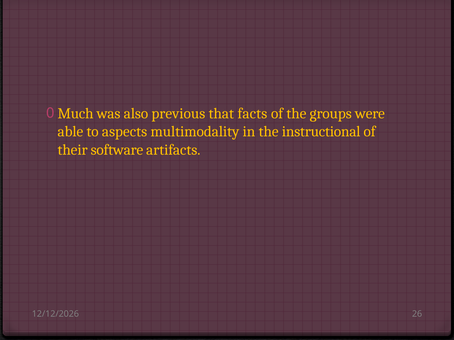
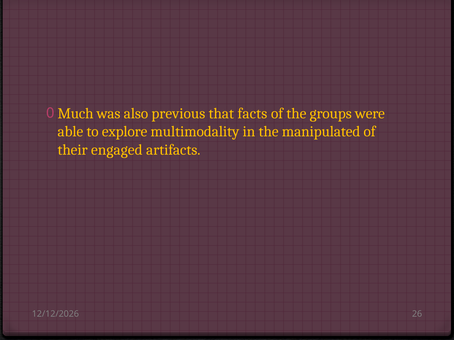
aspects: aspects -> explore (125, 132)
instructional: instructional -> manipulated (321, 132)
software: software -> engaged (117, 150)
